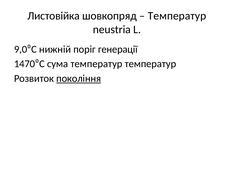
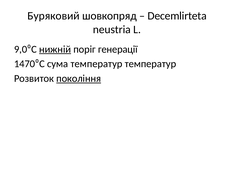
Листовійка: Листовійка -> Буряковий (53, 16)
Температур: Температур -> Decemlirteta (177, 16)
нижній underline: none -> present (55, 49)
